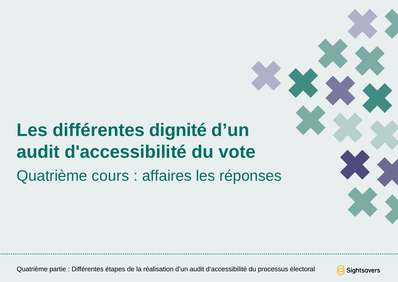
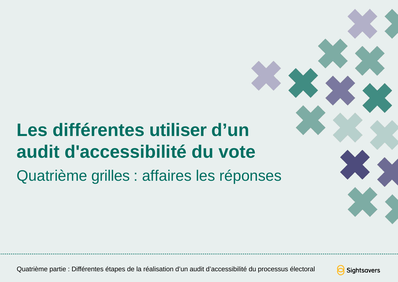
dignité: dignité -> utiliser (178, 130)
cours: cours -> grilles (111, 175)
